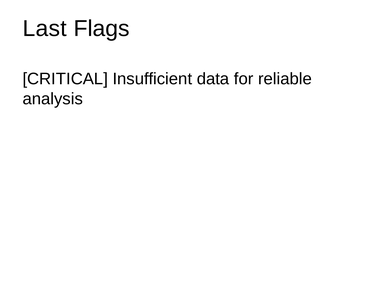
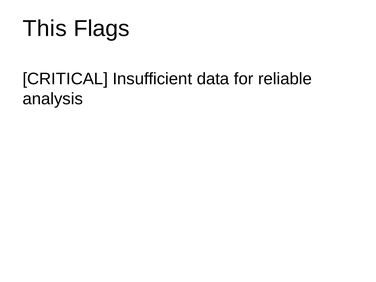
Last: Last -> This (45, 29)
